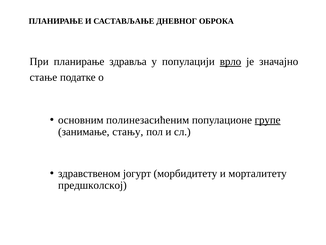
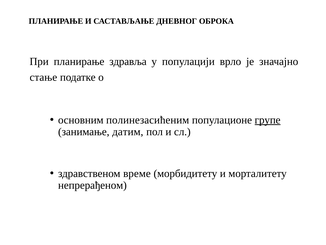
врло underline: present -> none (231, 62)
стању: стању -> датим (128, 131)
јогурт: јогурт -> време (137, 173)
предшколској: предшколској -> непрерађеном (92, 185)
